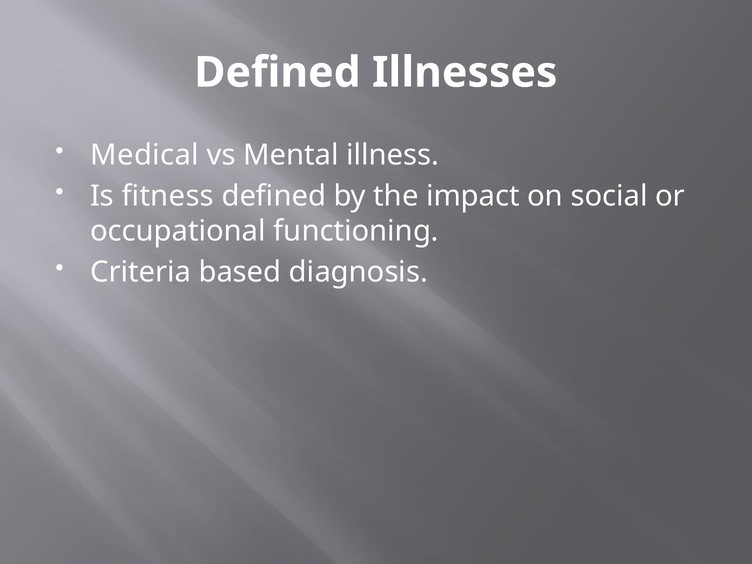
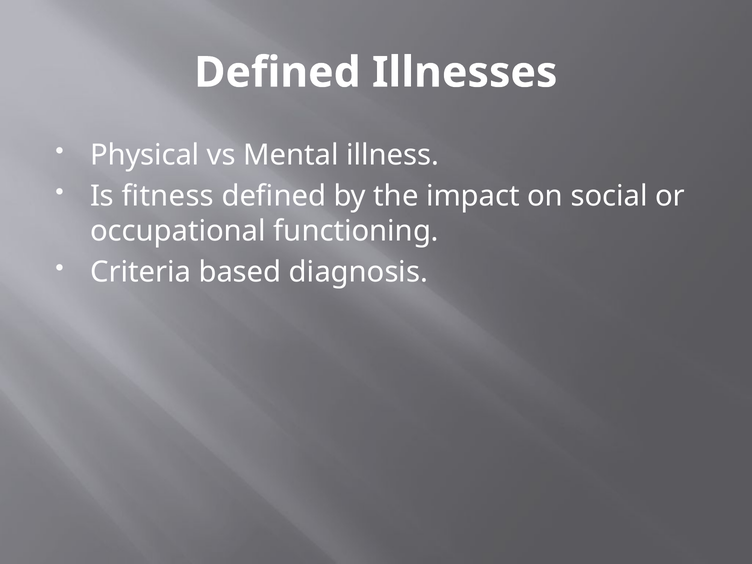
Medical: Medical -> Physical (145, 155)
